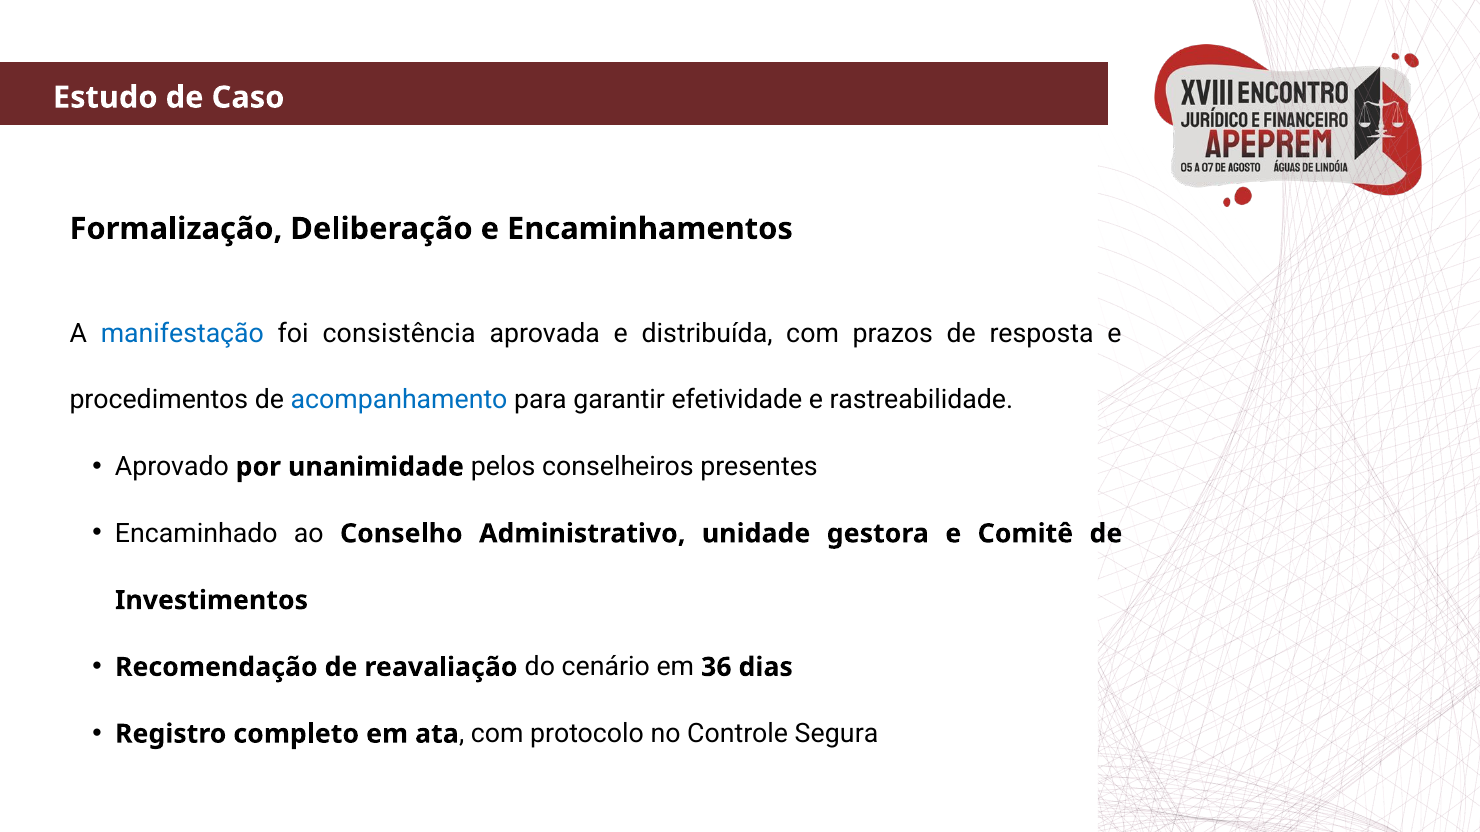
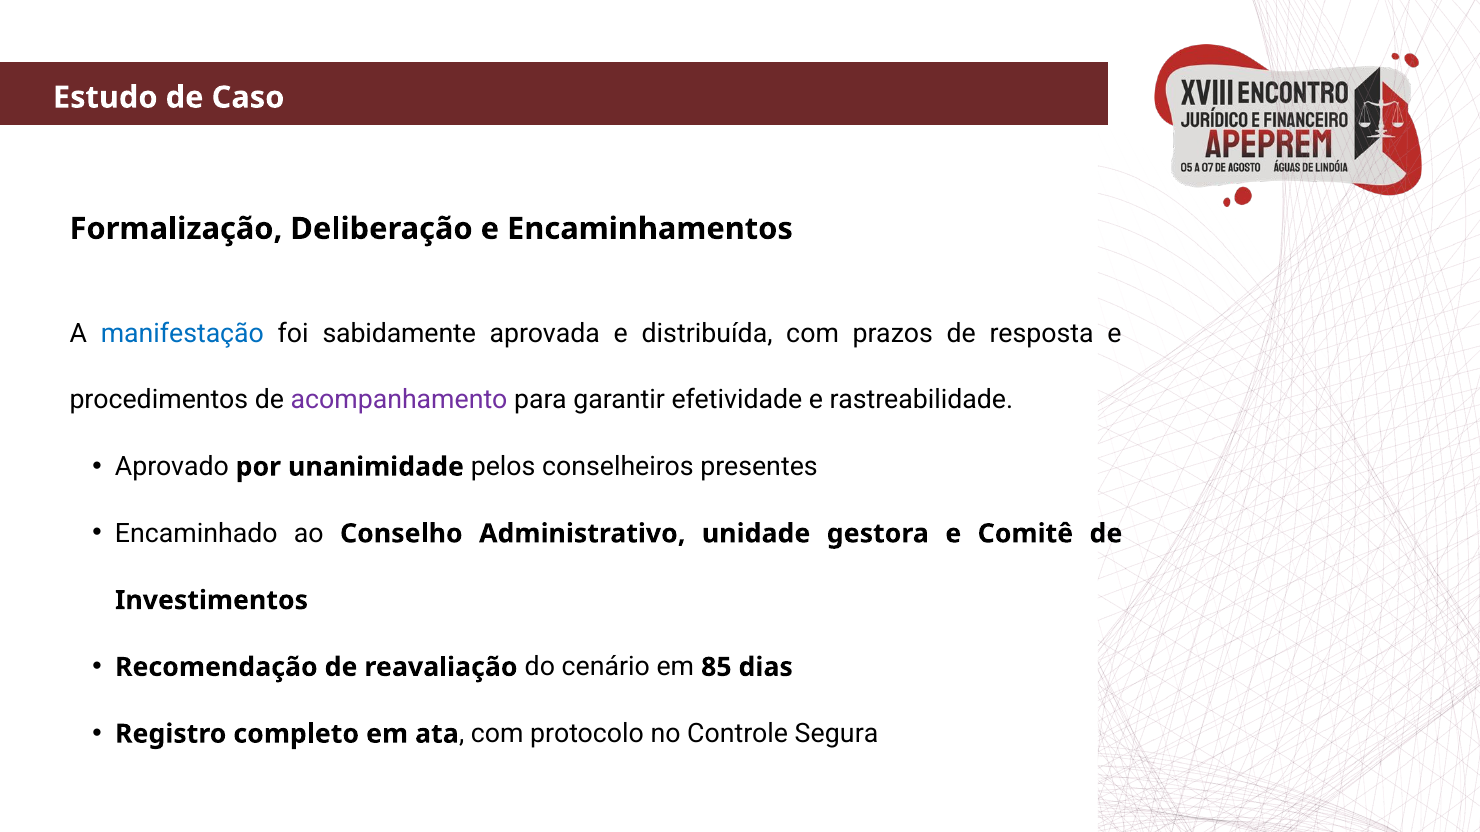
consistência: consistência -> sabidamente (399, 334)
acompanhamento colour: blue -> purple (399, 400)
36: 36 -> 85 (716, 668)
